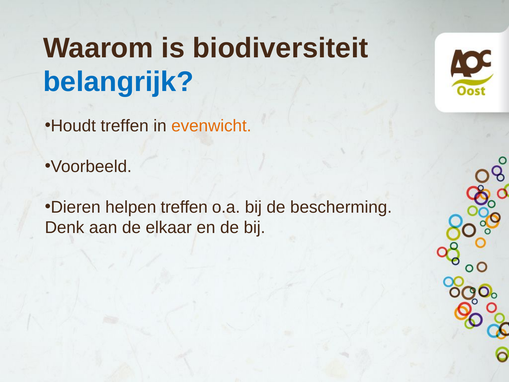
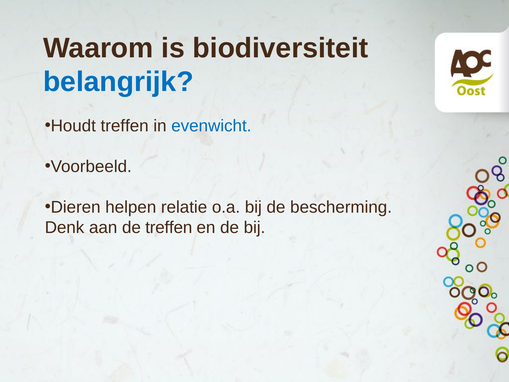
evenwicht colour: orange -> blue (211, 126)
helpen treffen: treffen -> relatie (184, 207)
de elkaar: elkaar -> treffen (169, 227)
